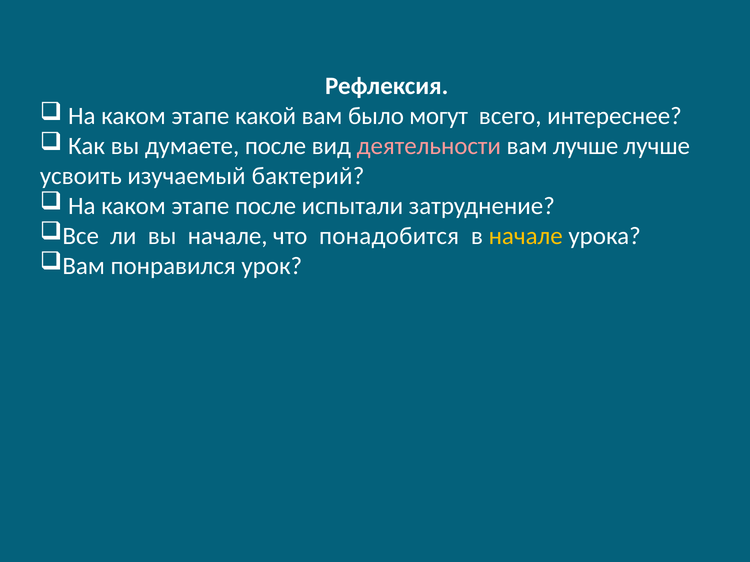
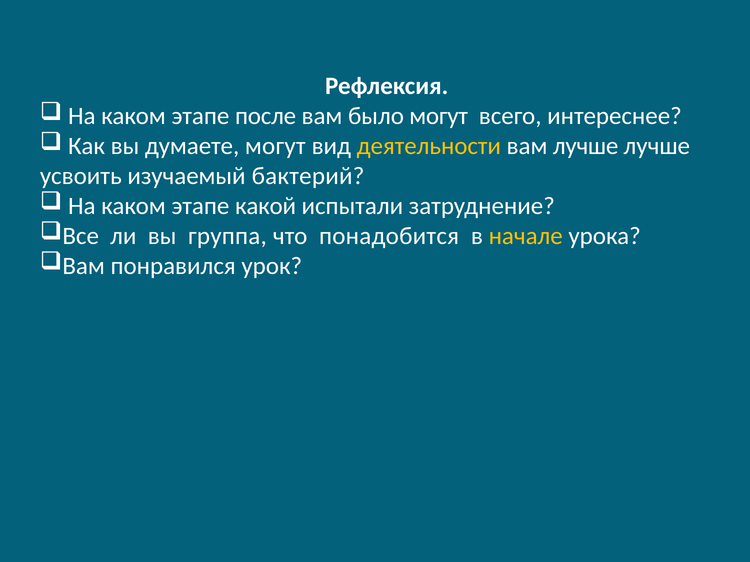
какой: какой -> после (266, 116)
думаете после: после -> могут (275, 146)
деятельности colour: pink -> yellow (429, 146)
этапе после: после -> какой (266, 206)
вы начале: начале -> группа (227, 236)
